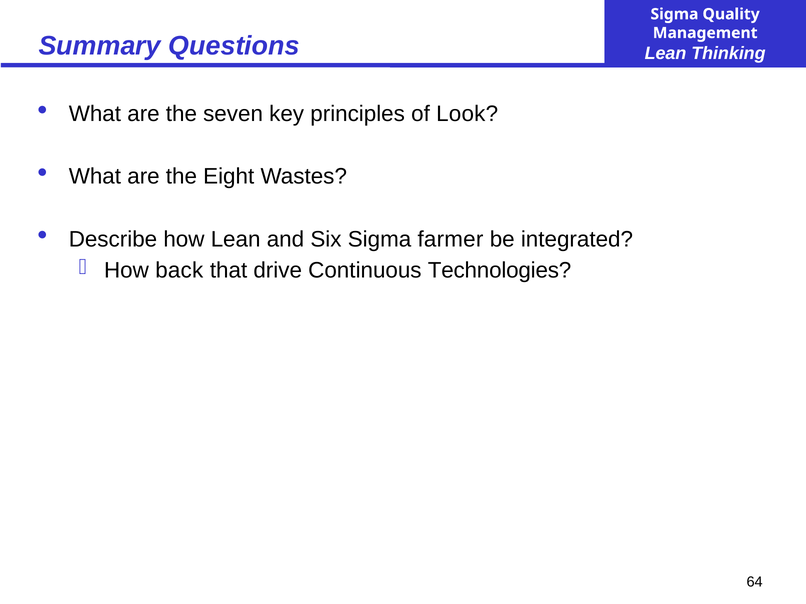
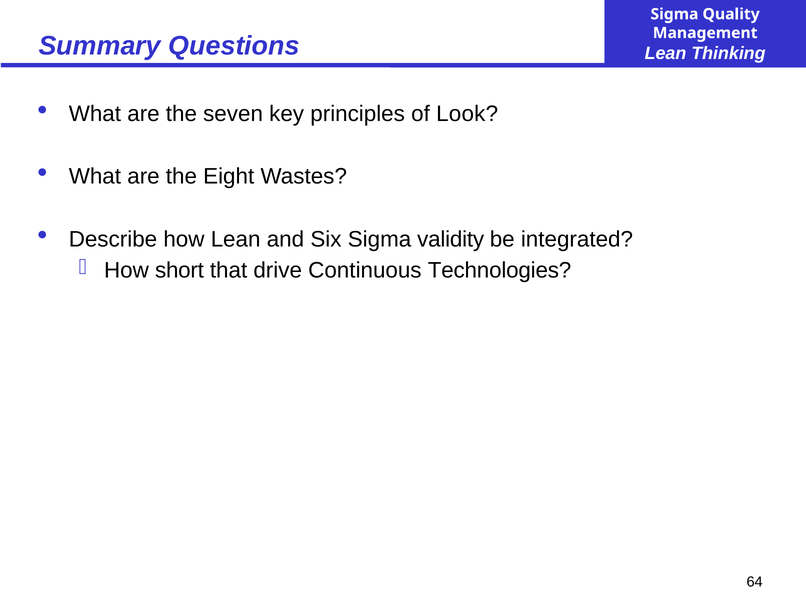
farmer: farmer -> validity (451, 239)
back: back -> short (179, 271)
